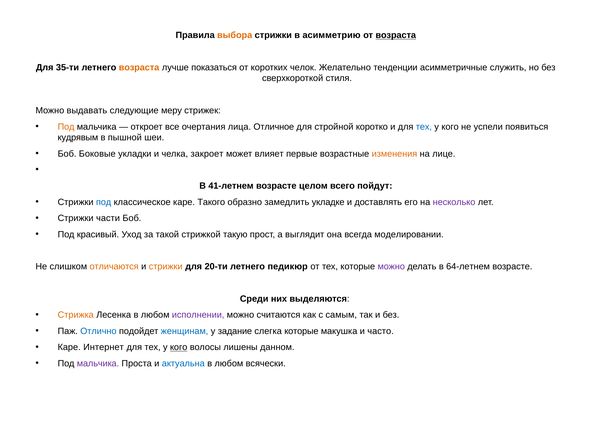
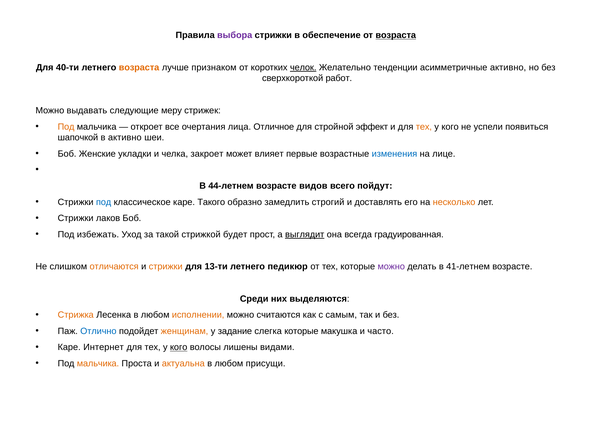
выбора colour: orange -> purple (235, 35)
асимметрию: асимметрию -> обеспечение (332, 35)
35-ти: 35-ти -> 40-ти (68, 67)
показаться: показаться -> признаком (214, 67)
челок underline: none -> present (303, 67)
асимметричные служить: служить -> активно (508, 67)
стиля: стиля -> работ (339, 78)
коротко: коротко -> эффект (372, 127)
тех colour: blue -> orange (424, 127)
кудрявым: кудрявым -> шапочкой (78, 138)
в пышной: пышной -> активно (125, 138)
Боковые: Боковые -> Женские (97, 154)
изменения colour: orange -> blue (394, 154)
41-летнем: 41-летнем -> 44-летнем (231, 186)
целом: целом -> видов (313, 186)
укладке: укладке -> строгий (328, 202)
несколько colour: purple -> orange (454, 202)
части: части -> лаков (108, 218)
красивый: красивый -> избежать (98, 234)
такую: такую -> будет (235, 234)
выглядит underline: none -> present (305, 234)
моделировании: моделировании -> градуированная (409, 234)
20-ти: 20-ти -> 13-ти (216, 267)
64-летнем: 64-летнем -> 41-летнем (468, 267)
исполнении colour: purple -> orange (198, 315)
женщинам colour: blue -> orange (185, 331)
данном: данном -> видами (277, 347)
мальчика colour: purple -> orange (98, 363)
актуальна colour: blue -> orange (183, 363)
всячески: всячески -> присущи (266, 363)
